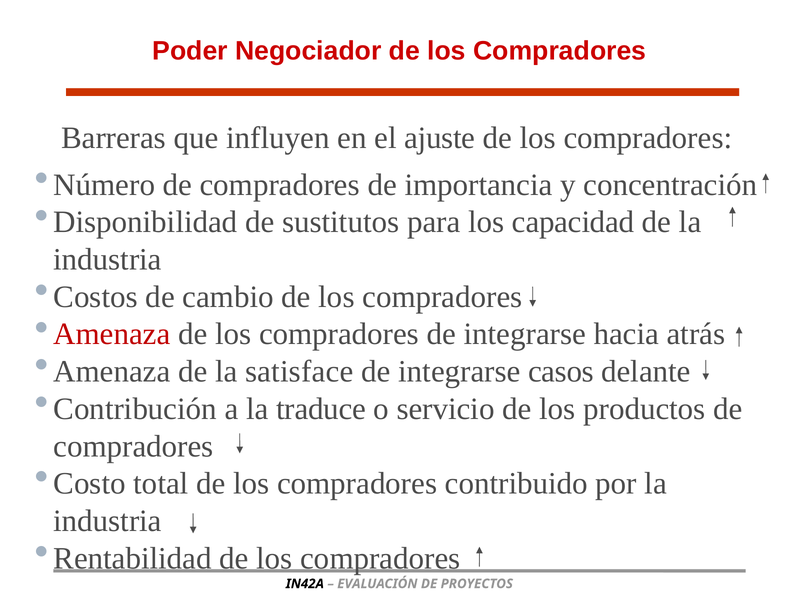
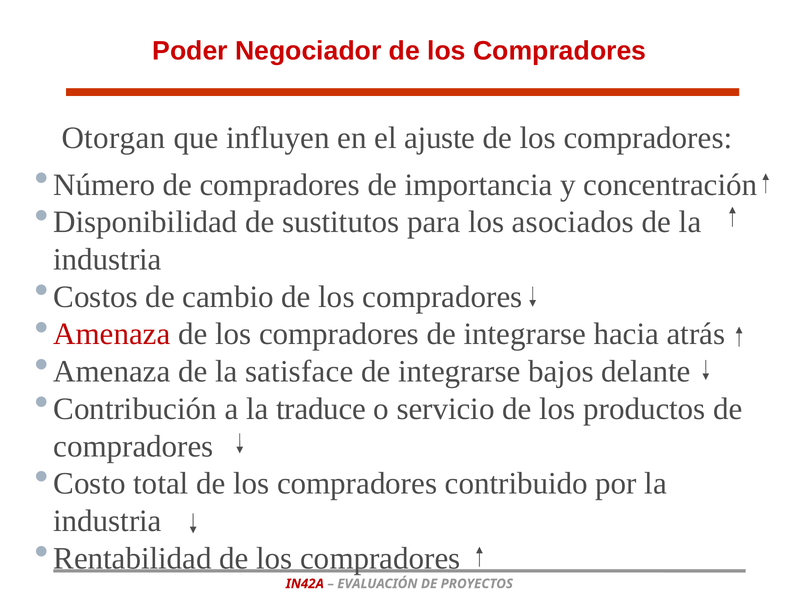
Barreras: Barreras -> Otorgan (113, 138)
capacidad: capacidad -> asociados (573, 222)
casos: casos -> bajos (561, 371)
IN42A colour: black -> red (305, 583)
